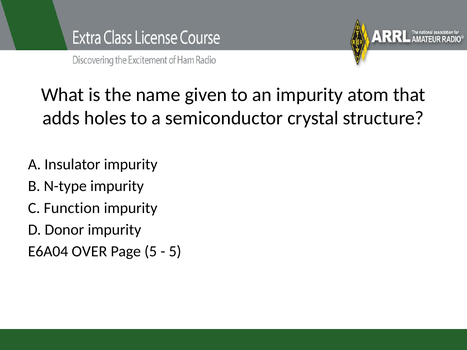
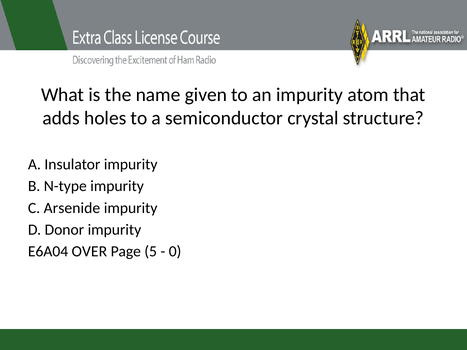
Function: Function -> Arsenide (72, 208)
5: 5 -> 0 (175, 252)
